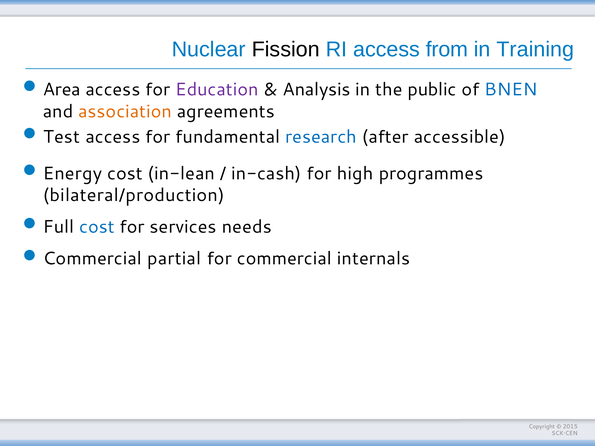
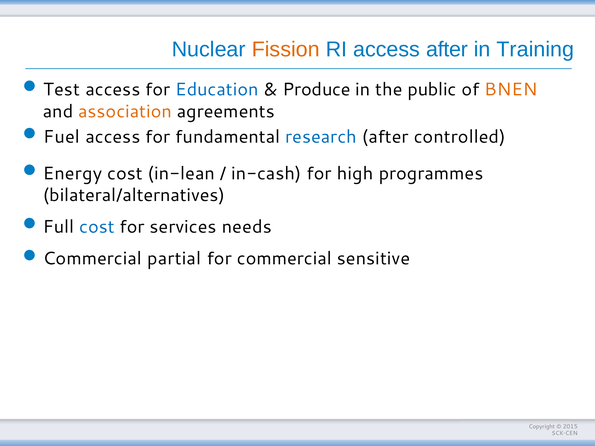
Fission colour: black -> orange (286, 49)
access from: from -> after (447, 49)
Area: Area -> Test (62, 90)
Education colour: purple -> blue (217, 90)
Analysis: Analysis -> Produce (317, 90)
BNEN colour: blue -> orange (511, 90)
Test: Test -> Fuel (62, 137)
accessible: accessible -> controlled (460, 137)
bilateral/production: bilateral/production -> bilateral/alternatives (134, 195)
internals: internals -> sensitive (374, 259)
